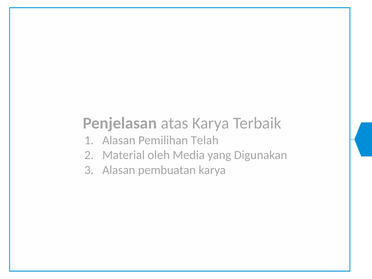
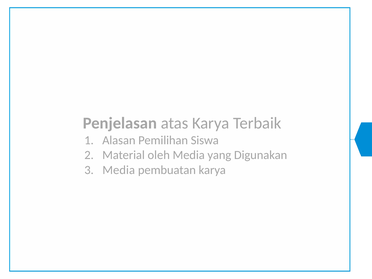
Telah: Telah -> Siswa (205, 140)
Alasan: Alasan -> Media (119, 170)
